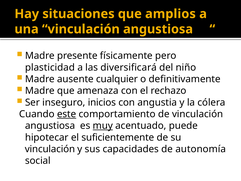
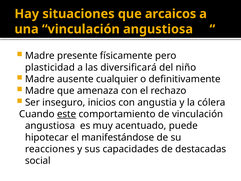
amplios: amplios -> arcaicos (171, 14)
muy underline: present -> none (103, 126)
suficientemente: suficientemente -> manifestándose (118, 137)
vinculación: vinculación -> reacciones (50, 149)
autonomía: autonomía -> destacadas (201, 149)
